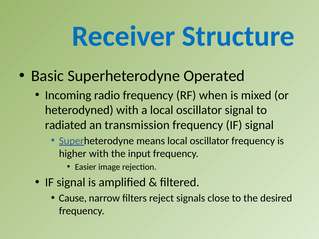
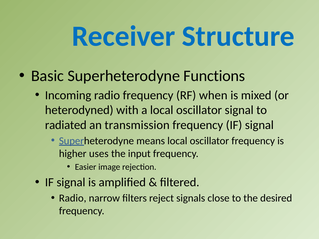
Operated: Operated -> Functions (214, 76)
higher with: with -> uses (99, 154)
Cause: Cause -> Radio (73, 198)
